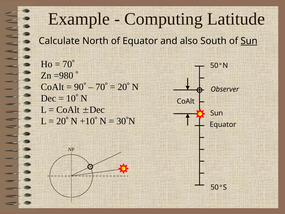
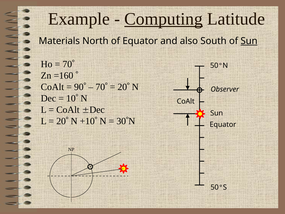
Computing underline: none -> present (164, 19)
Calculate: Calculate -> Materials (59, 41)
=980: =980 -> =160 (63, 75)
